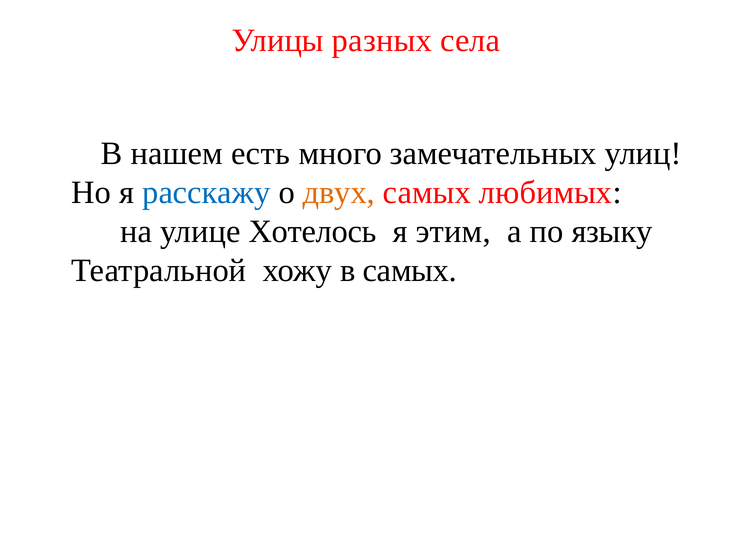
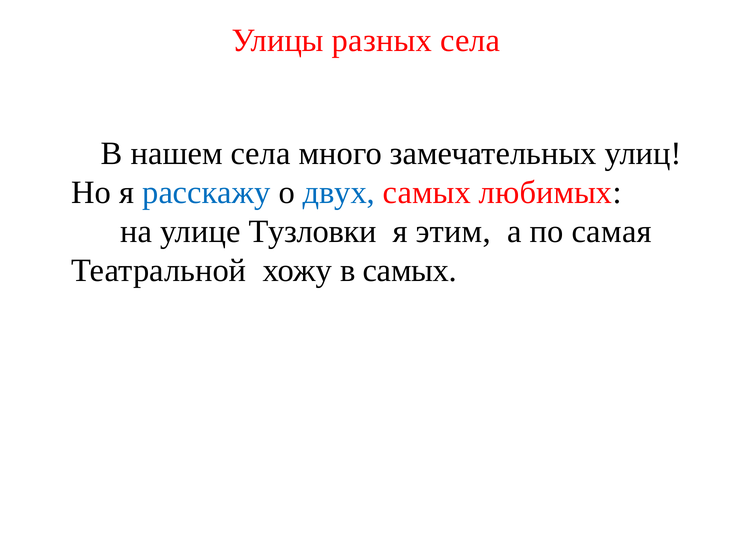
нашем есть: есть -> села (261, 154)
двух colour: orange -> blue (339, 193)
Хотелось: Хотелось -> Тузловки (313, 232)
языку: языку -> самая (612, 232)
